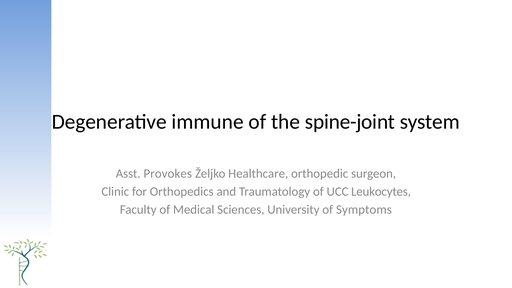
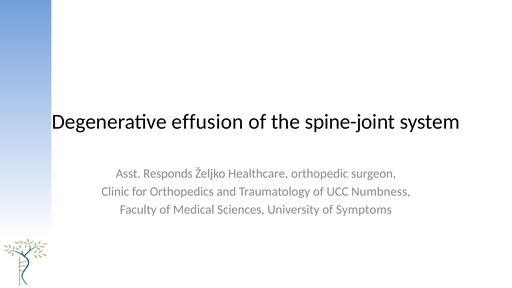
immune: immune -> effusion (208, 122)
Provokes: Provokes -> Responds (168, 174)
Leukocytes: Leukocytes -> Numbness (381, 192)
